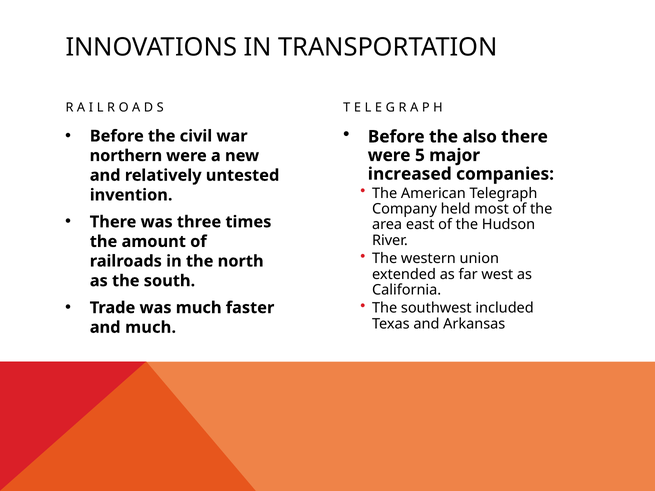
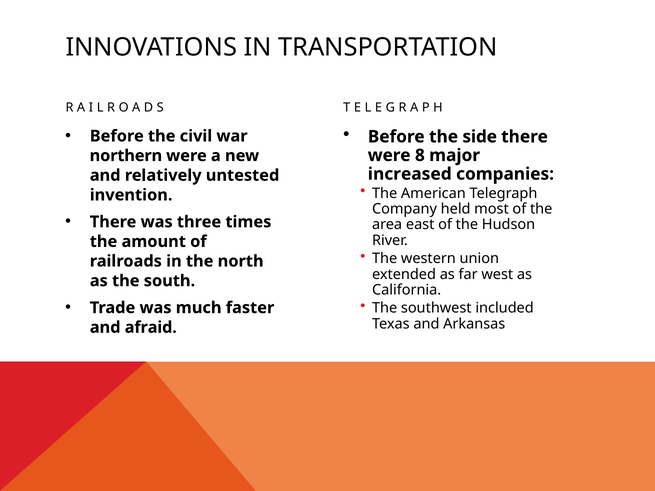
also: also -> side (480, 137)
5: 5 -> 8 (420, 155)
and much: much -> afraid (151, 328)
